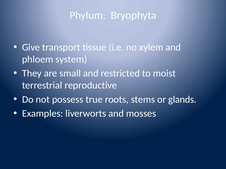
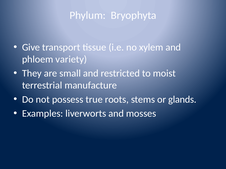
system: system -> variety (71, 59)
reproductive: reproductive -> manufacture (91, 86)
